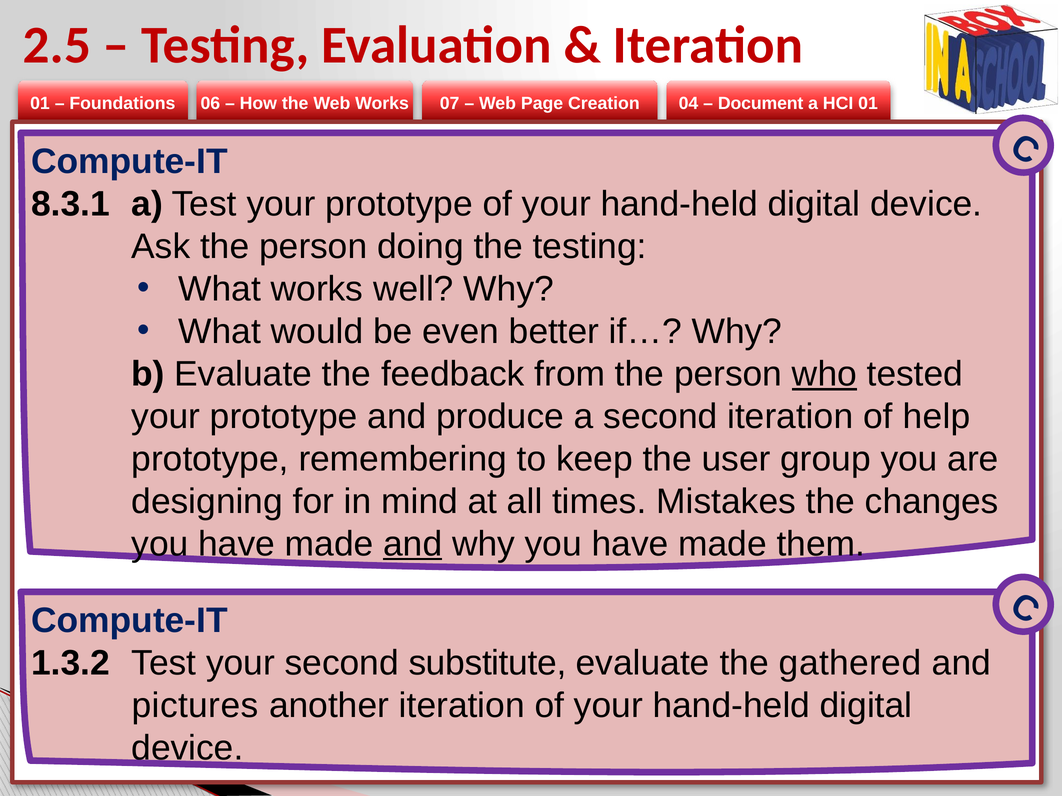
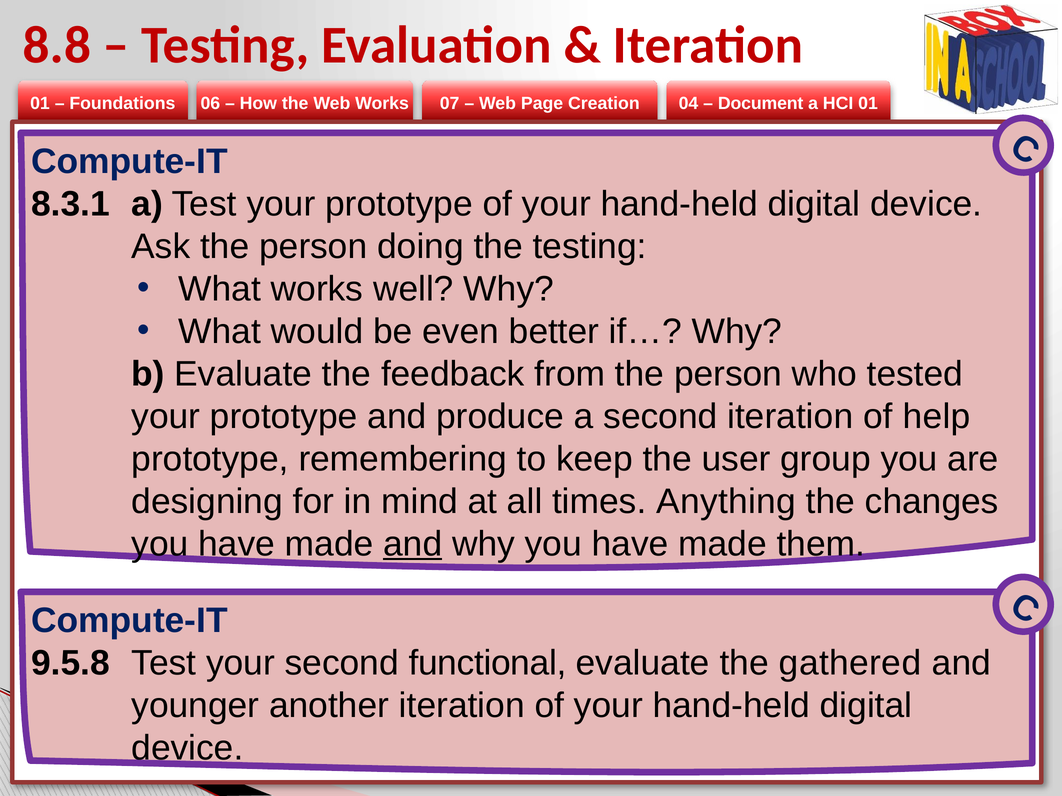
2.5: 2.5 -> 8.8 (57, 45)
who underline: present -> none (824, 374)
Mistakes: Mistakes -> Anything (726, 502)
1.3.2: 1.3.2 -> 9.5.8 (71, 664)
substitute: substitute -> functional (488, 664)
pictures: pictures -> younger (195, 706)
